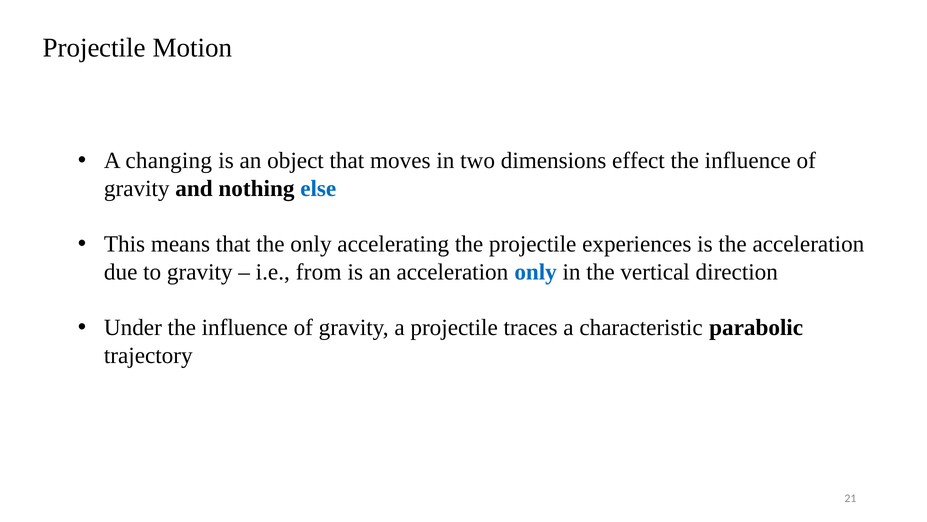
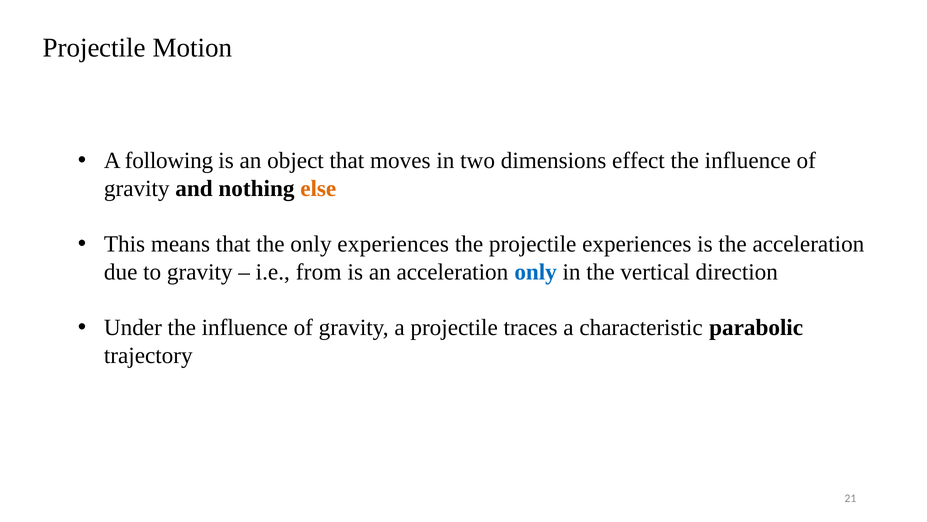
changing: changing -> following (169, 161)
else colour: blue -> orange (318, 188)
only accelerating: accelerating -> experiences (393, 244)
